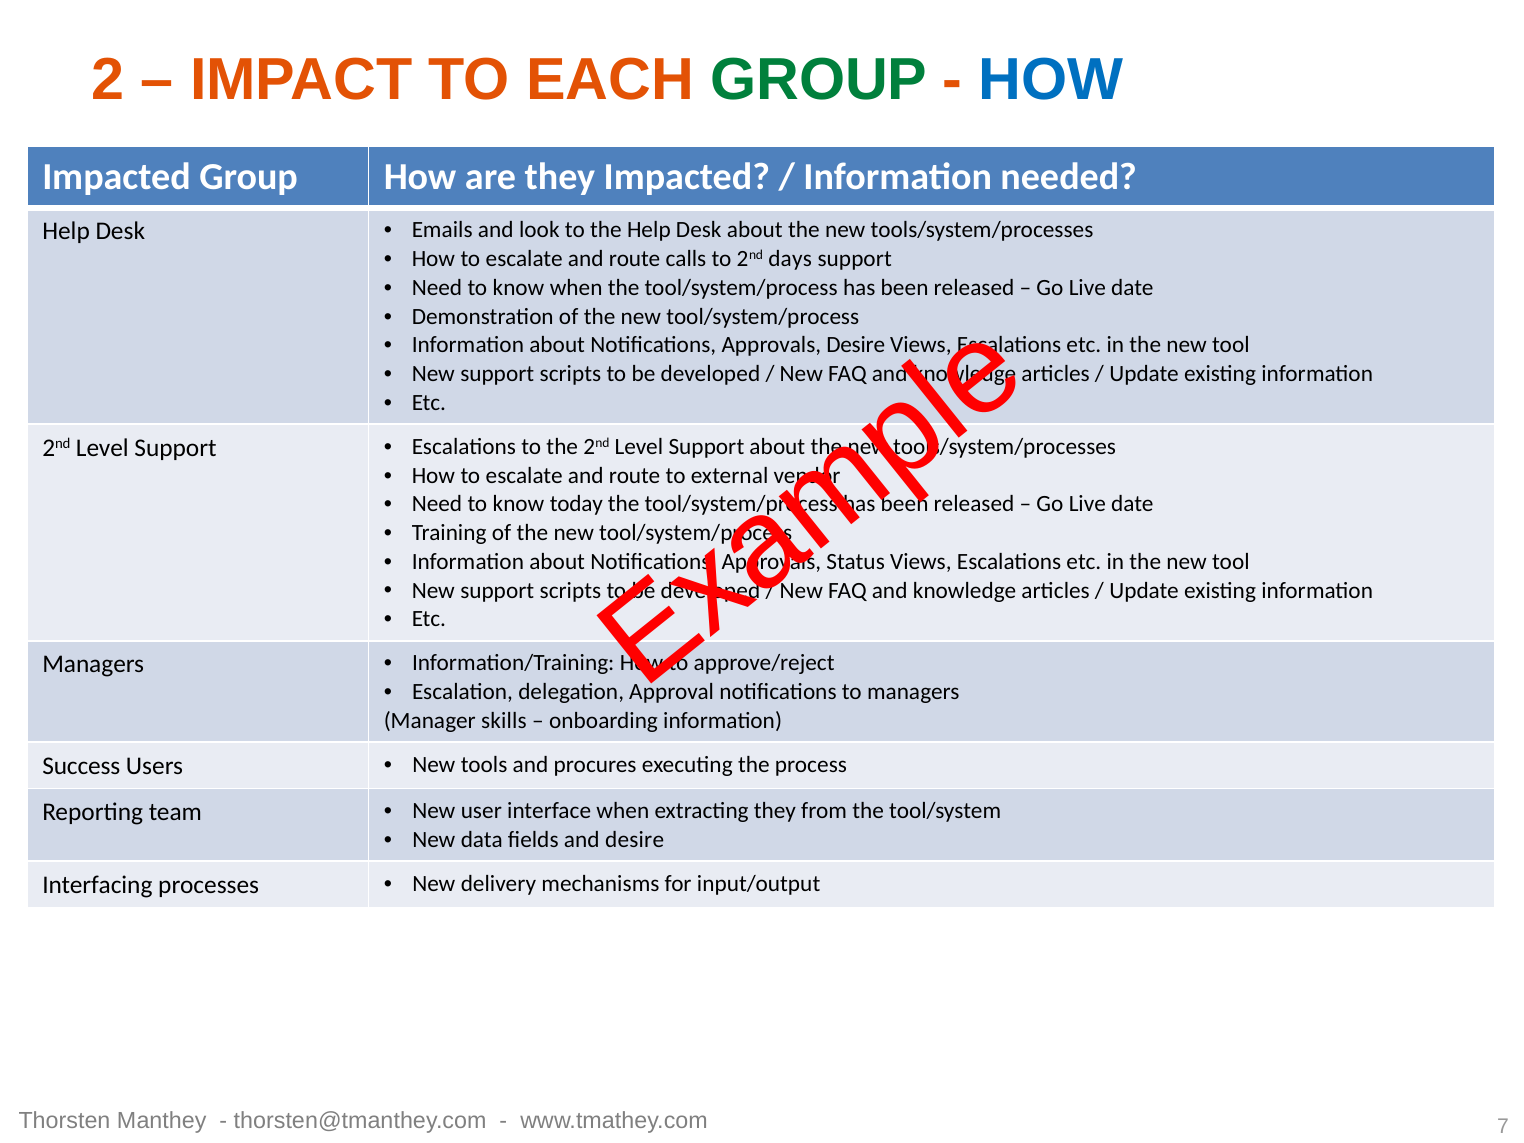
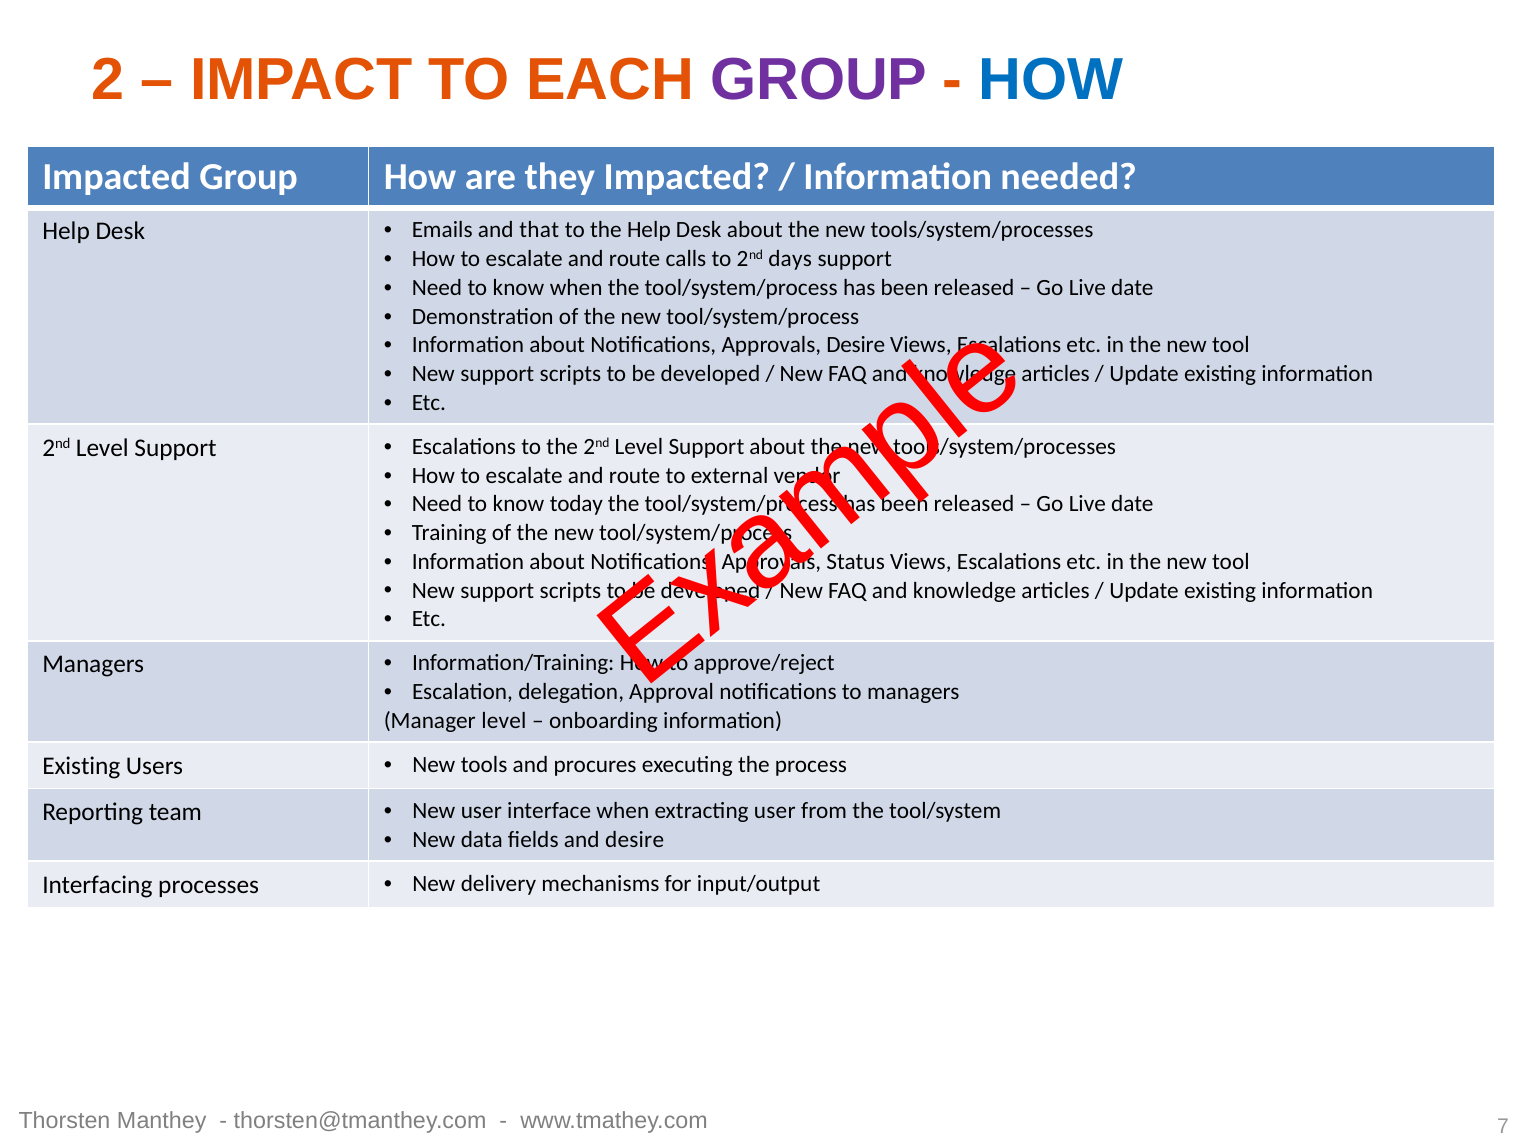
GROUP colour: green -> purple (819, 80)
look: look -> that (539, 230)
Manager skills: skills -> level (504, 721)
Success: Success -> Existing (81, 766)
extracting they: they -> user (775, 811)
